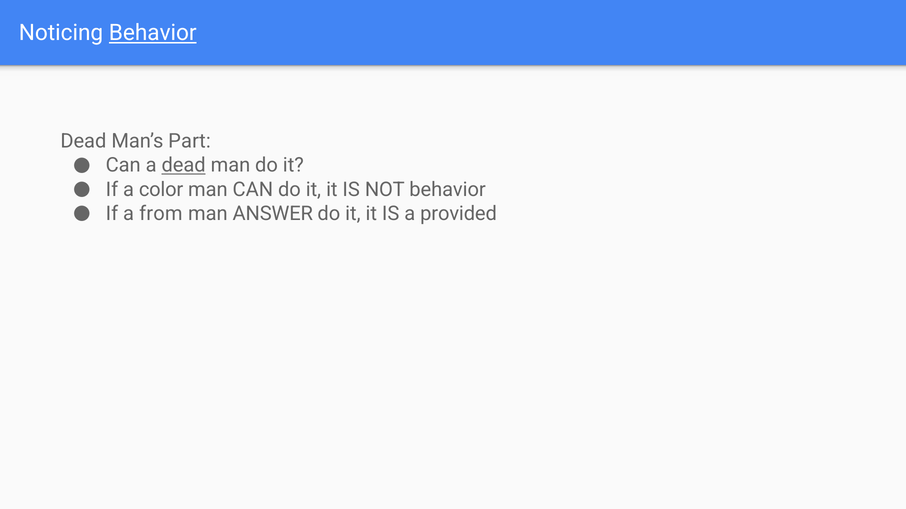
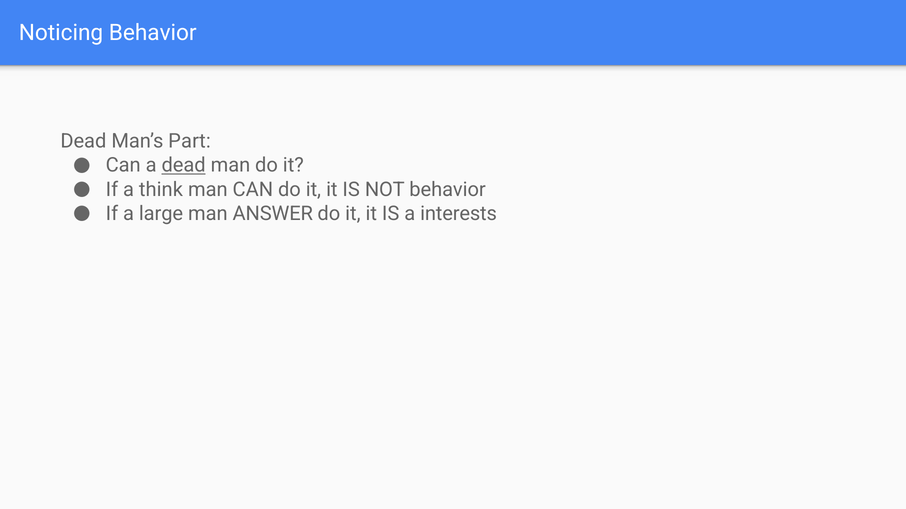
Behavior underline: present -> none (153, 33)
color: color -> think (161, 190)
from: from -> large (161, 214)
provided: provided -> interests (459, 214)
